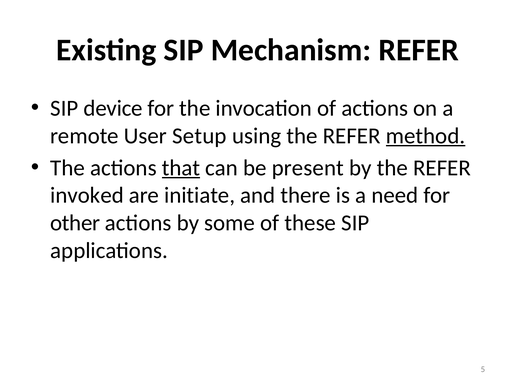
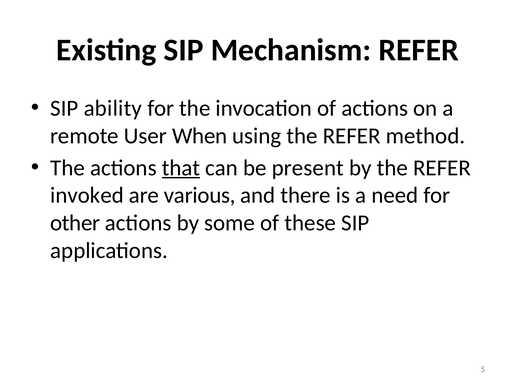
device: device -> ability (113, 108)
Setup: Setup -> When (200, 136)
method underline: present -> none (426, 136)
initiate: initiate -> various (200, 195)
